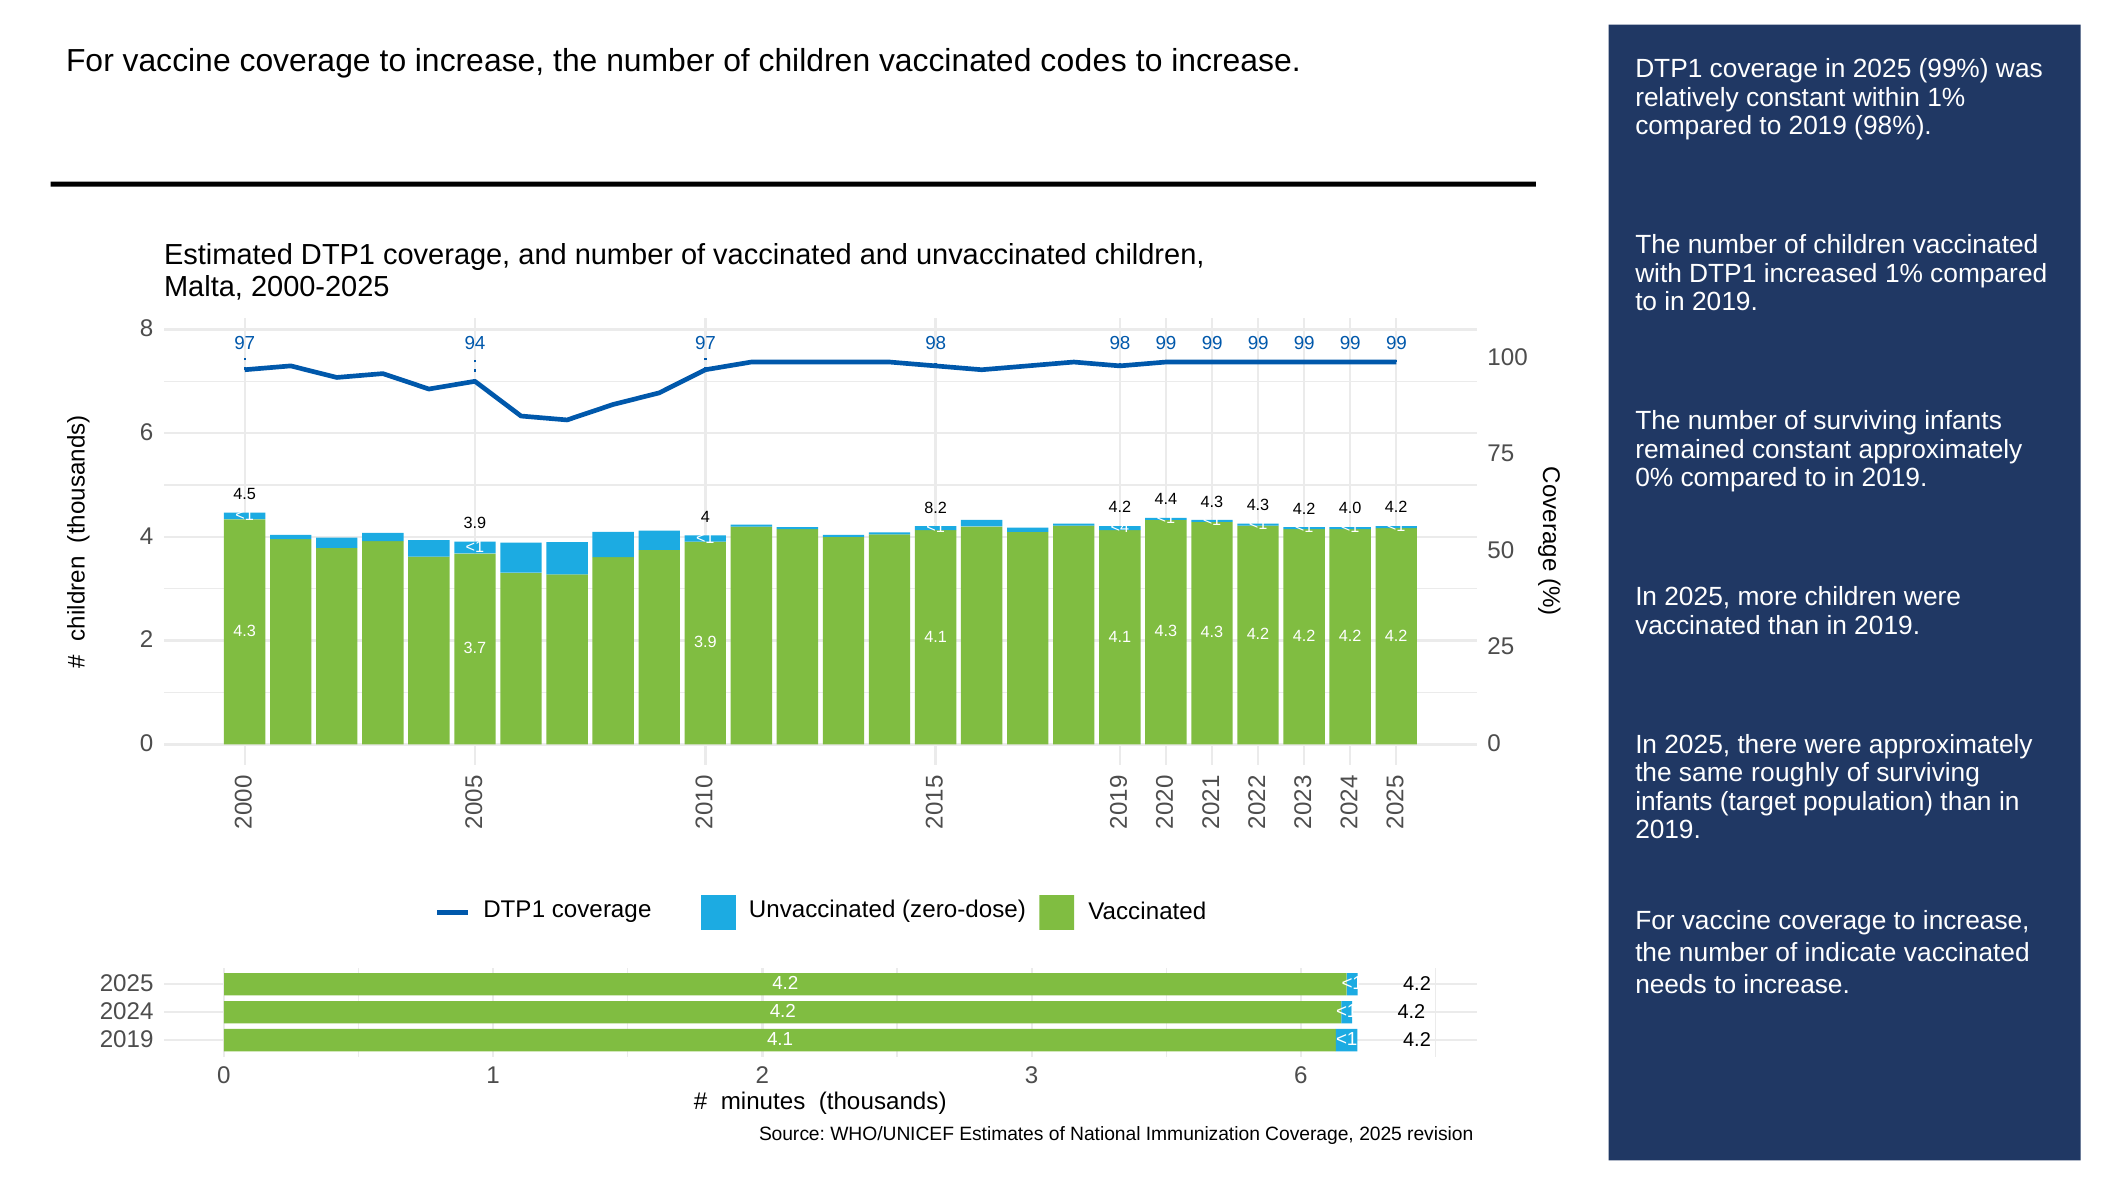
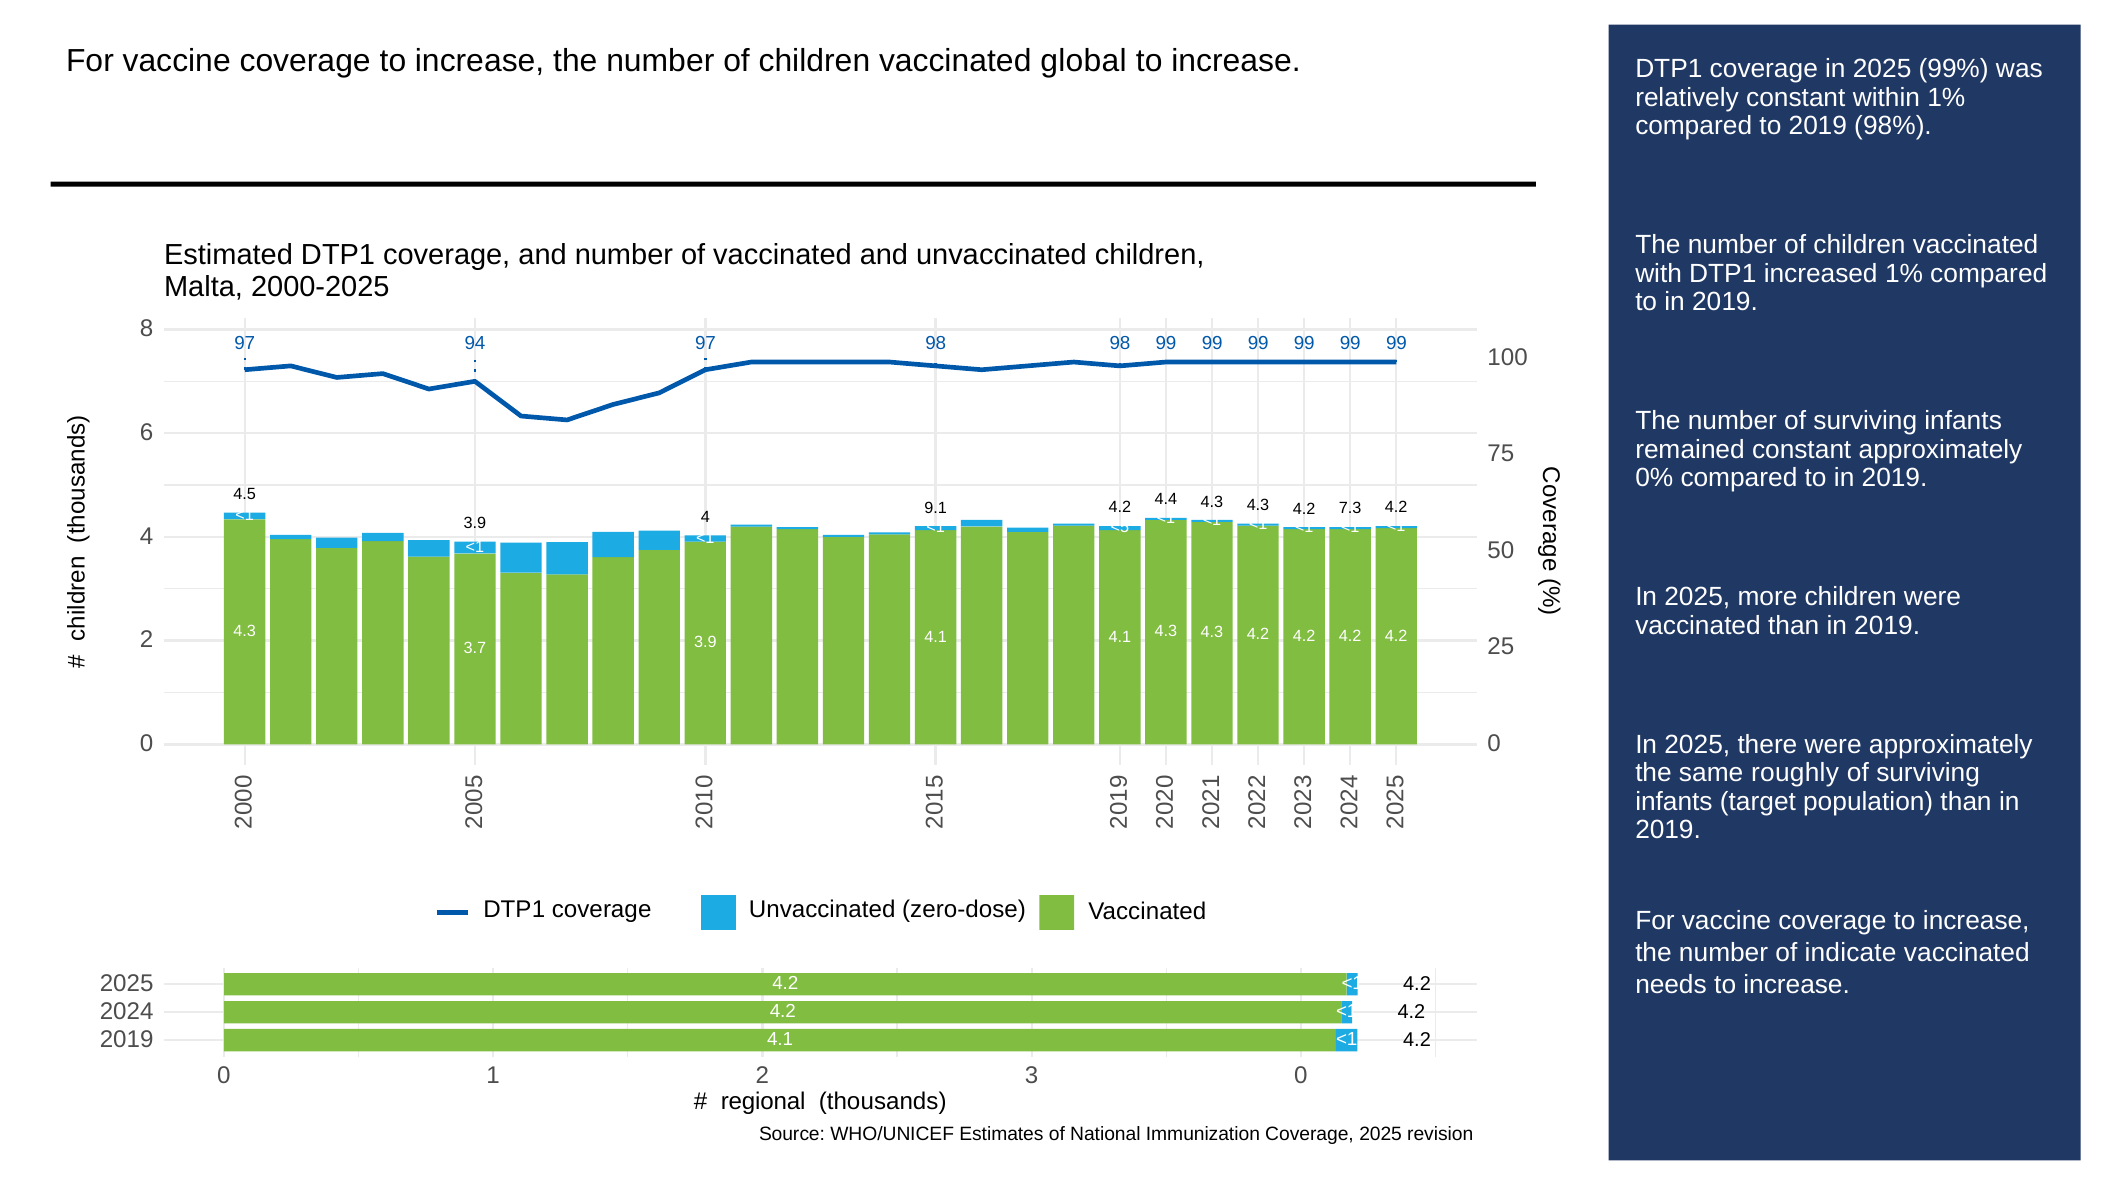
codes: codes -> global (1084, 61)
4.0: 4.0 -> 7.3 (1350, 509)
8.2: 8.2 -> 9.1 (936, 508)
<4: <4 -> <5 (1120, 528)
3 6: 6 -> 0 (1301, 1076)
minutes: minutes -> regional (763, 1101)
